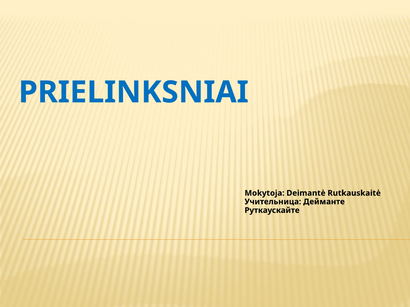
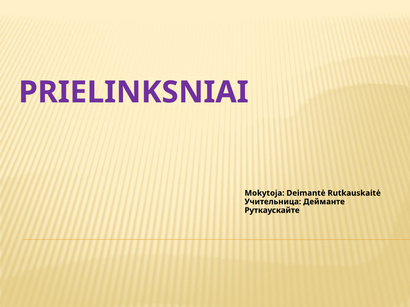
PRIELINKSNIAI colour: blue -> purple (134, 92)
